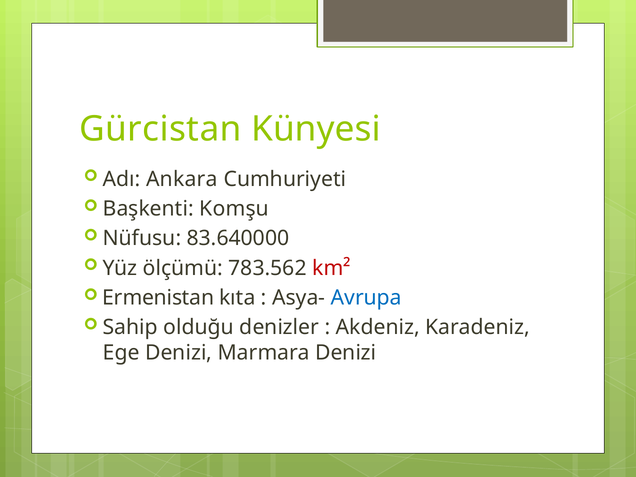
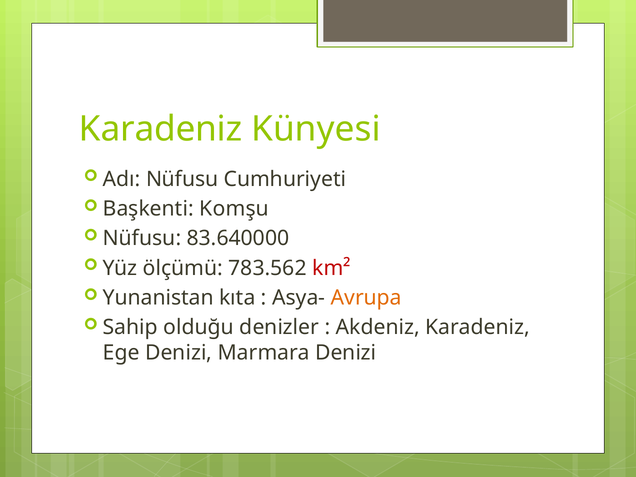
Gürcistan: Gürcistan -> Karadeniz (161, 129)
Adı Ankara: Ankara -> Nüfusu (182, 179)
Ermenistan: Ermenistan -> Yunanistan (158, 298)
Avrupa colour: blue -> orange (366, 298)
